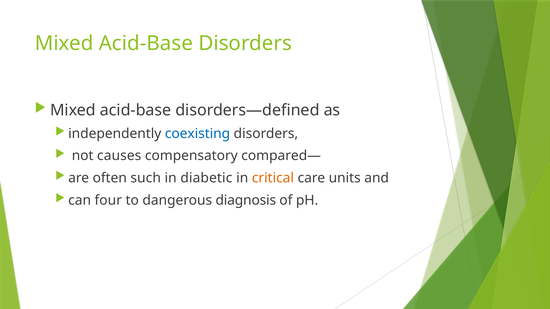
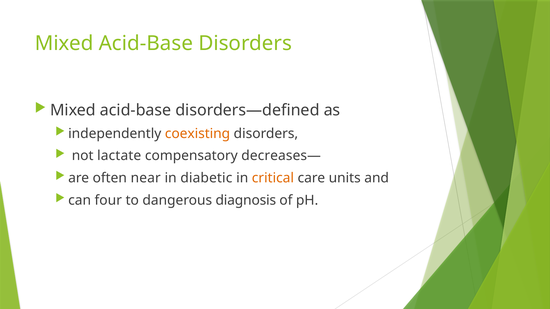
coexisting colour: blue -> orange (198, 134)
causes: causes -> lactate (119, 156)
compared—: compared— -> decreases— (281, 156)
such: such -> near (146, 178)
